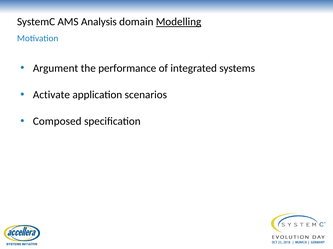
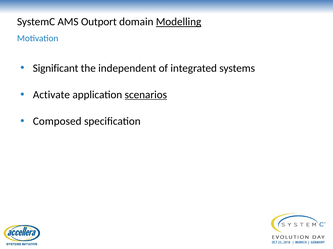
Analysis: Analysis -> Outport (99, 22)
Argument: Argument -> Significant (56, 68)
performance: performance -> independent (127, 68)
scenarios underline: none -> present (146, 95)
